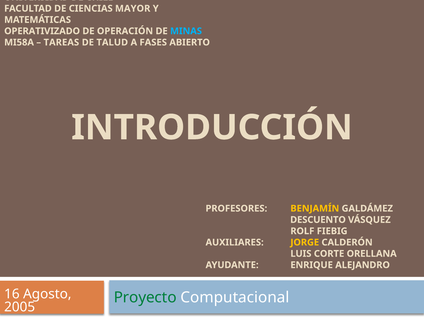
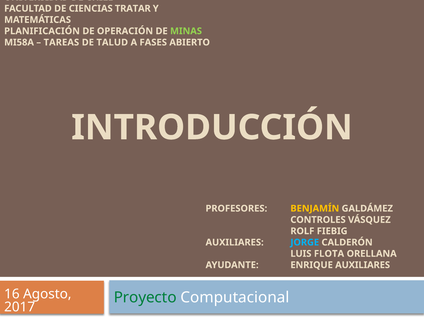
MAYOR: MAYOR -> TRATAR (133, 8)
OPERATIVIZADO: OPERATIVIZADO -> PLANIFICACIÓN (42, 31)
MINAS colour: light blue -> light green (186, 31)
DESCUENTO: DESCUENTO -> CONTROLES (318, 220)
JORGE colour: yellow -> light blue (305, 242)
CORTE: CORTE -> FLOTA (329, 254)
ENRIQUE ALEJANDRO: ALEJANDRO -> AUXILIARES (363, 265)
2005: 2005 -> 2017 (20, 307)
